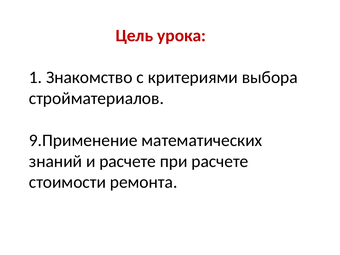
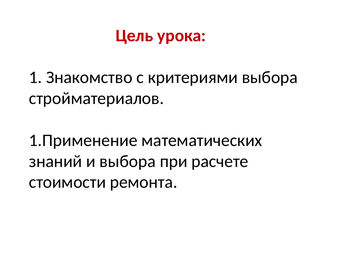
9.Применение: 9.Применение -> 1.Применение (83, 140)
и расчете: расчете -> выбора (128, 161)
